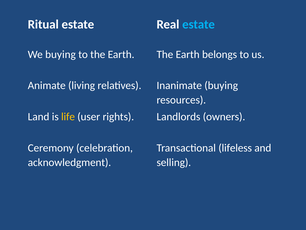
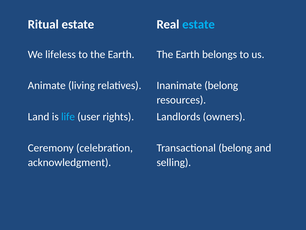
We buying: buying -> lifeless (61, 54)
Inanimate buying: buying -> belong (221, 85)
life colour: yellow -> light blue (68, 116)
Transactional lifeless: lifeless -> belong (235, 148)
